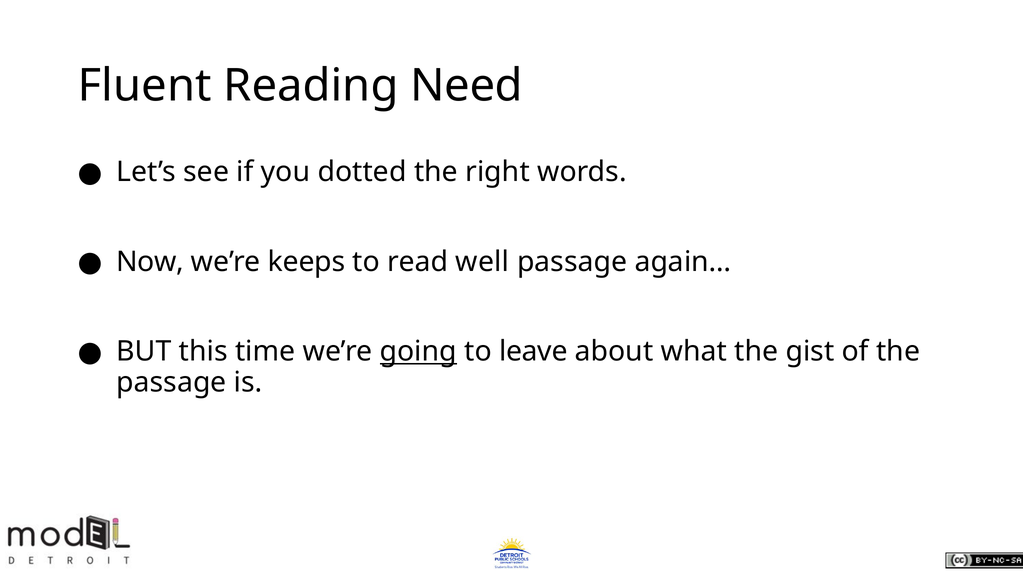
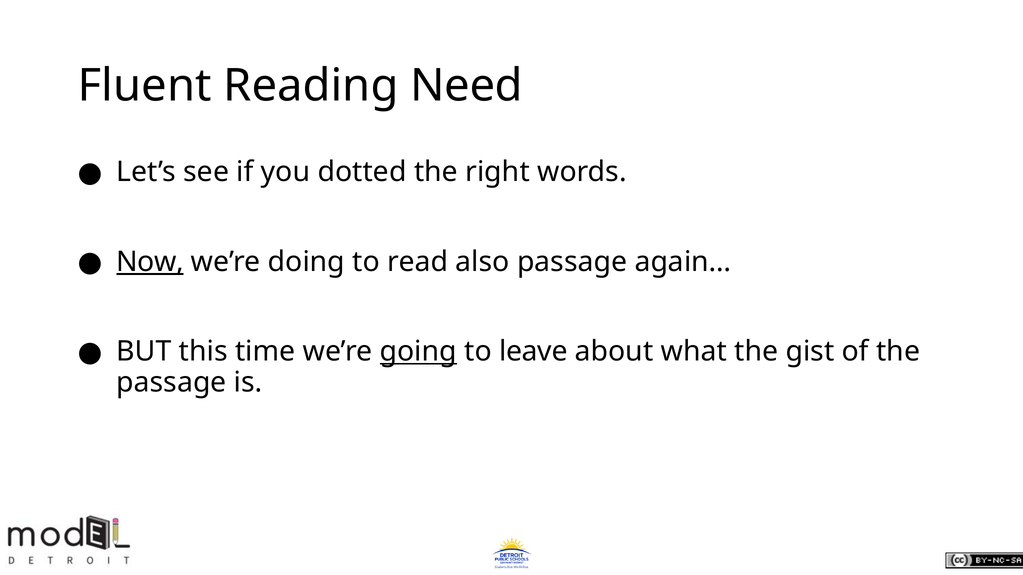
Now underline: none -> present (150, 262)
keeps: keeps -> doing (306, 262)
well: well -> also (483, 262)
